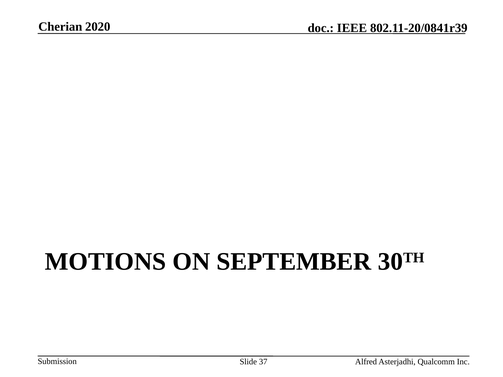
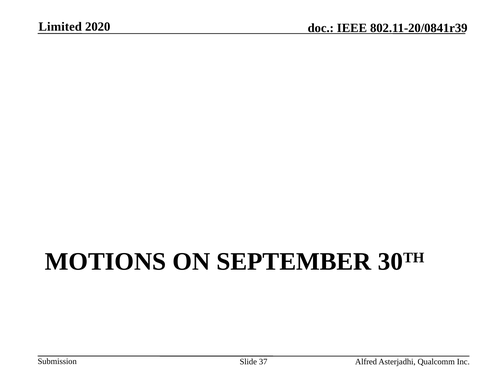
Cherian: Cherian -> Limited (60, 27)
